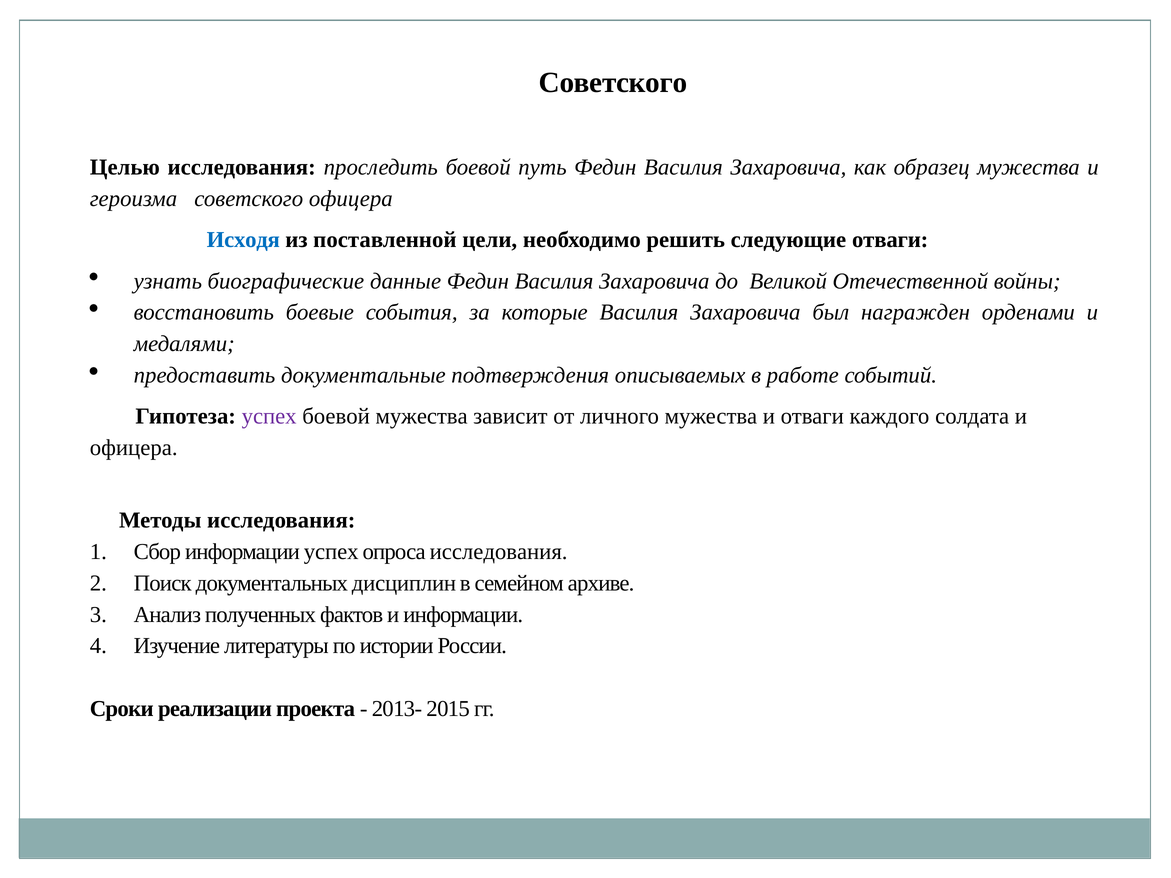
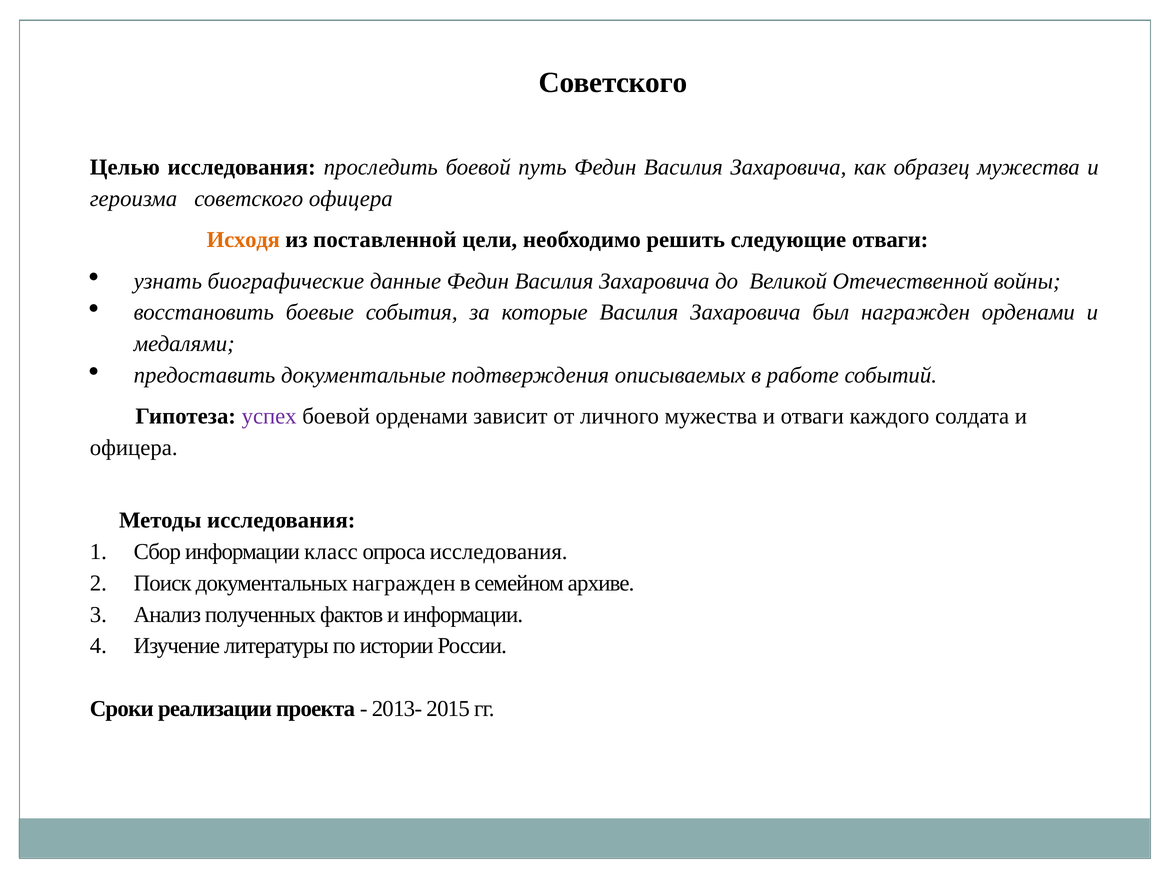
Исходя colour: blue -> orange (243, 240)
боевой мужества: мужества -> орденами (422, 417)
информации успех: успех -> класс (331, 552)
документальных дисциплин: дисциплин -> награжден (404, 583)
